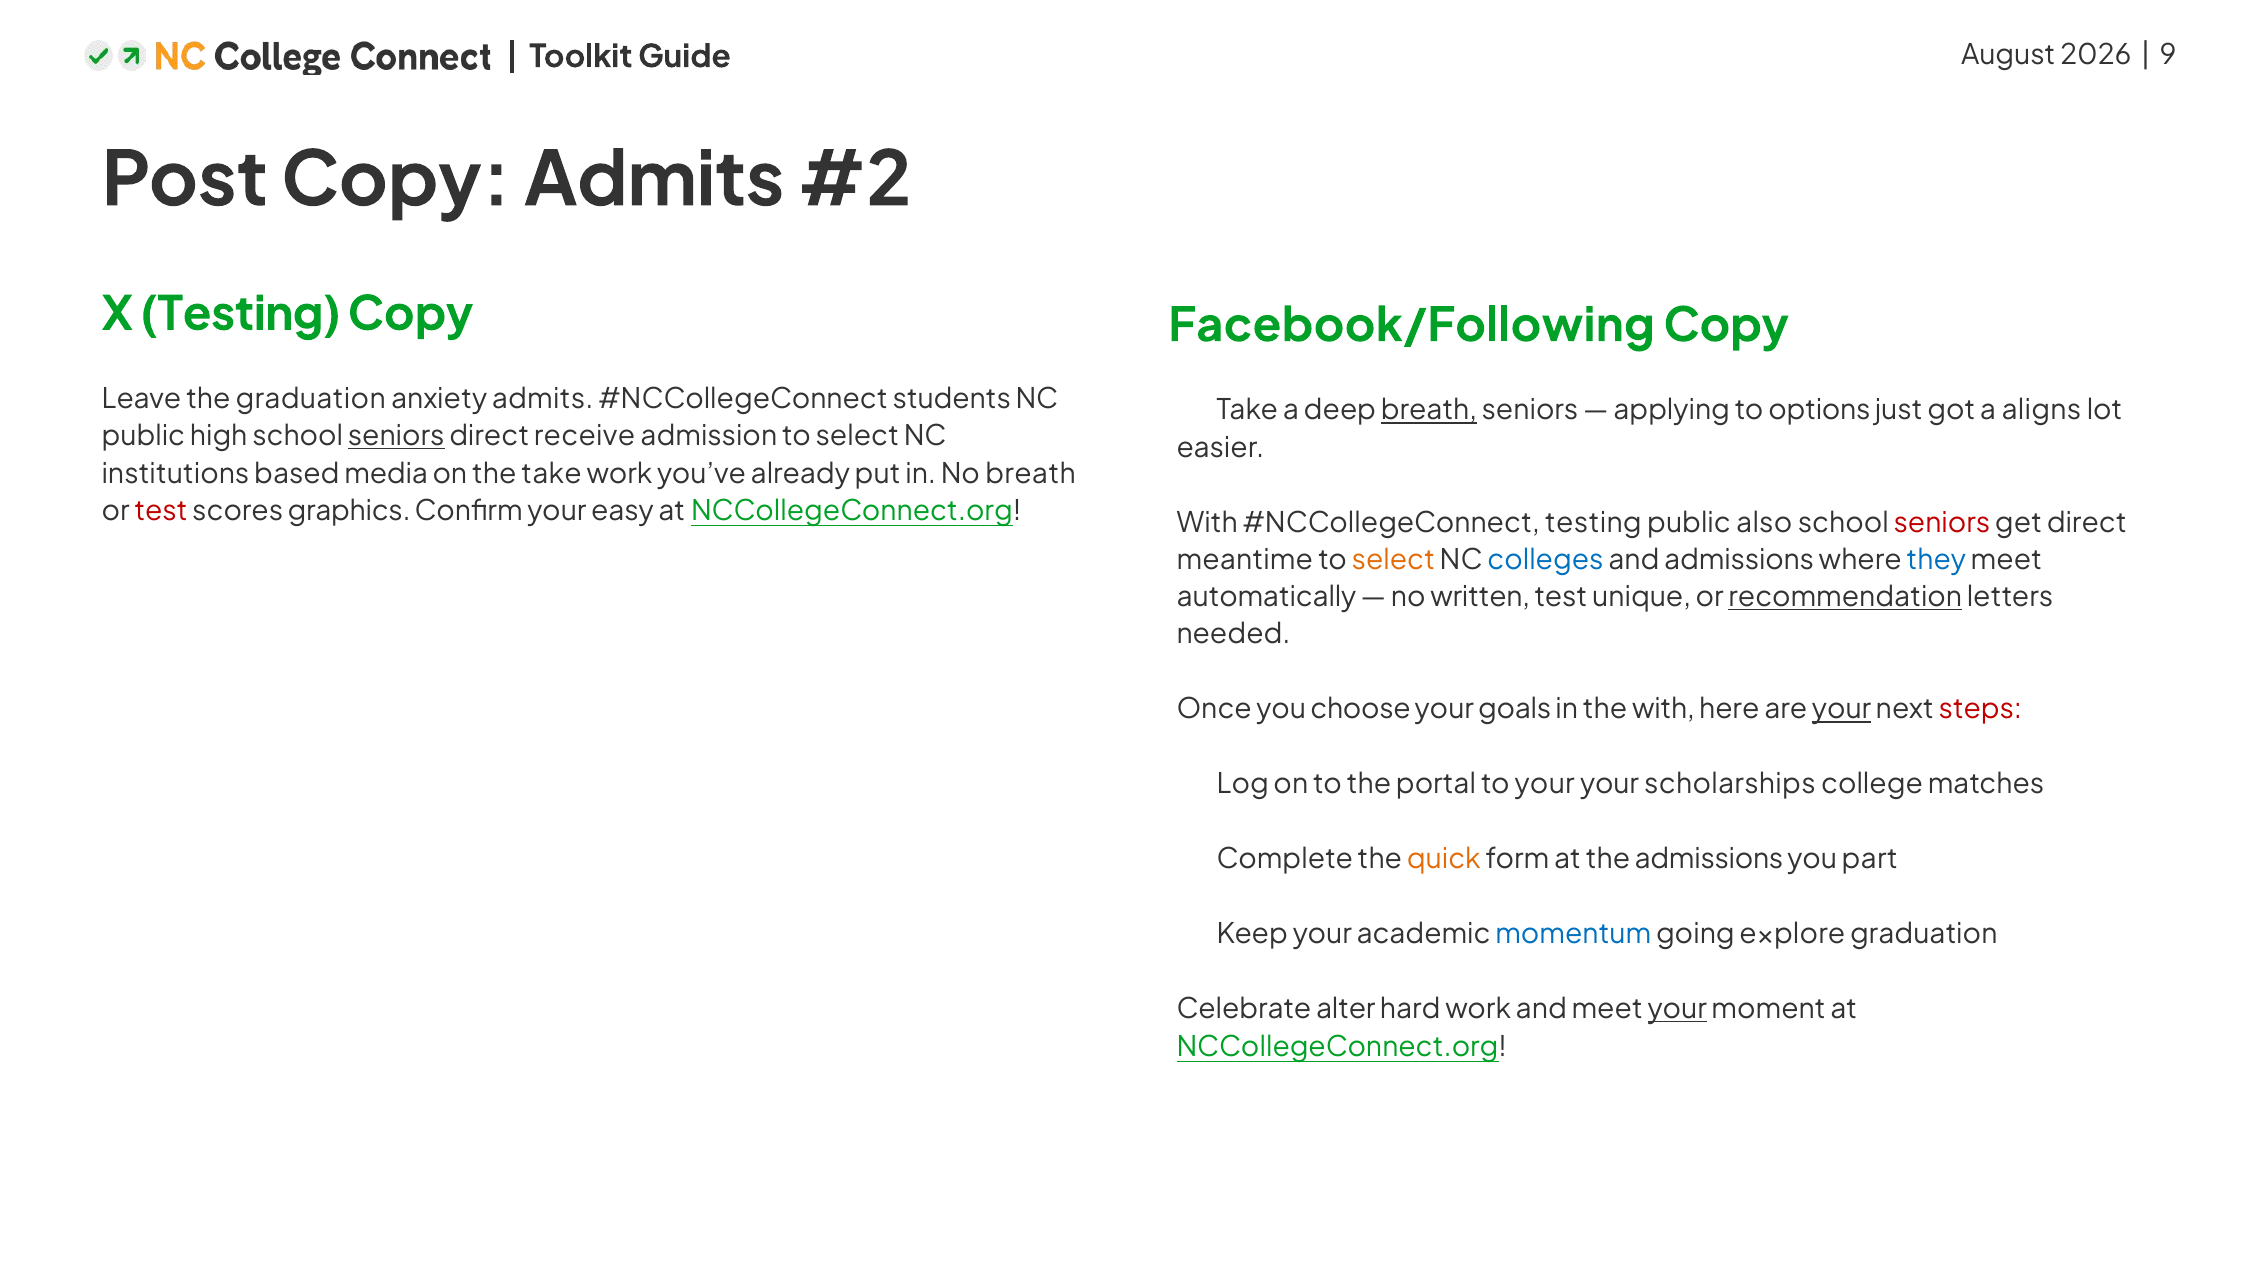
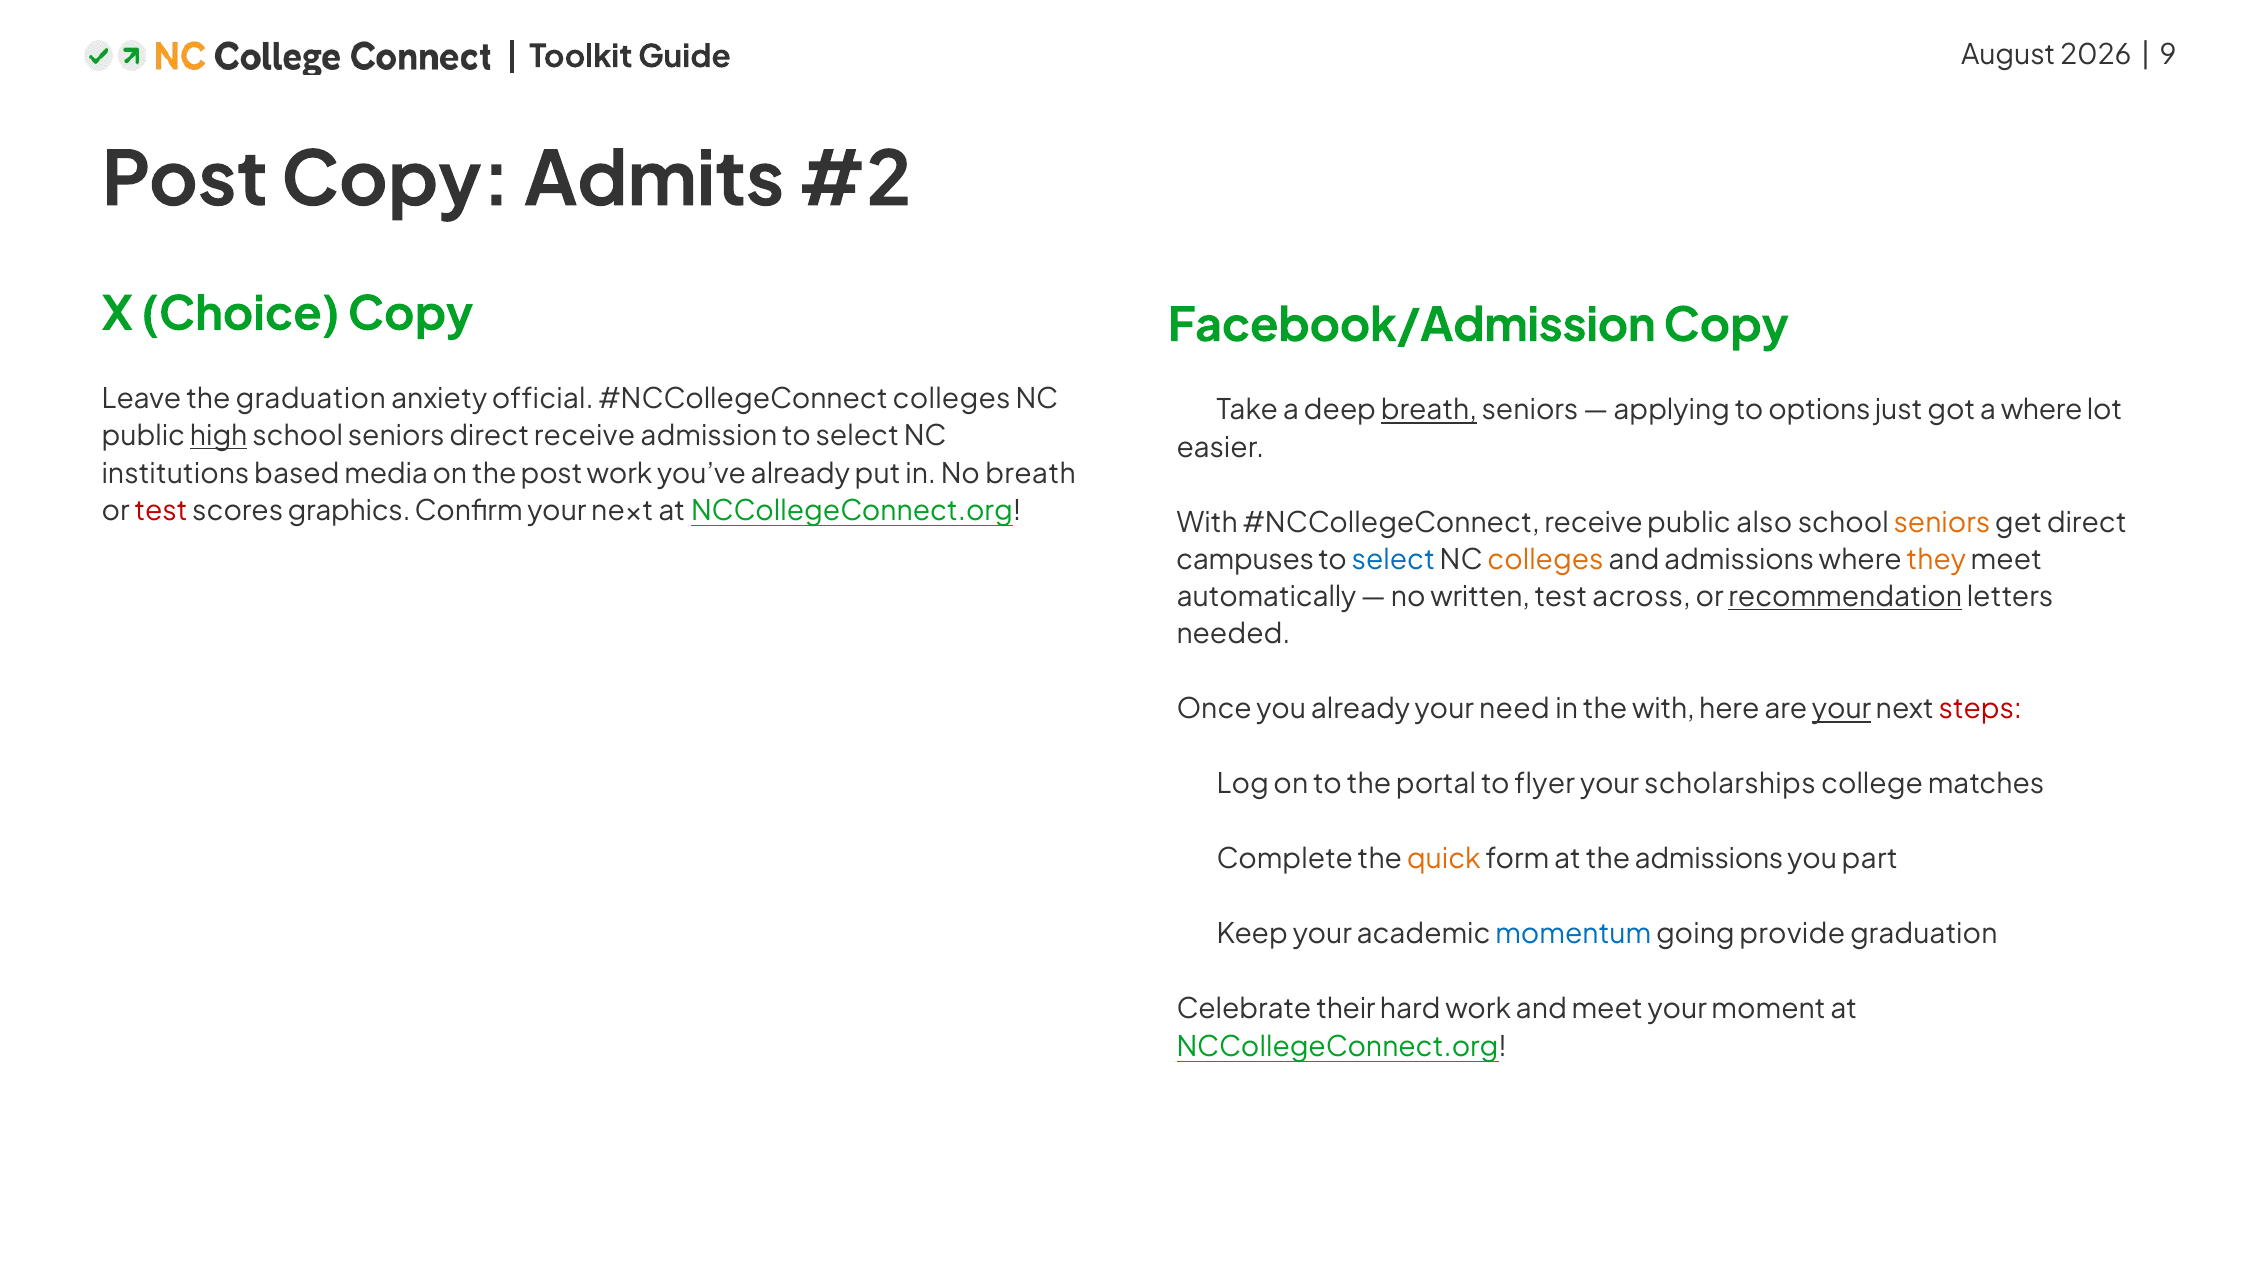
X Testing: Testing -> Choice (240, 314)
Facebook/Following: Facebook/Following -> Facebook/Admission (1412, 325)
anxiety admits: admits -> official (543, 399)
students: students -> colleges (952, 399)
a aligns: aligns -> where (2042, 410)
high underline: none -> present (219, 436)
seniors underline: present -> none (396, 436)
the take: take -> post (552, 473)
Confirm your easy: easy -> next (622, 511)
testing: testing -> receive (1594, 522)
seniors colour: red -> orange (1942, 522)
meantime: meantime -> campuses (1245, 560)
select colour: orange -> blue (1393, 560)
colleges colour: blue -> orange (1545, 560)
they colour: blue -> orange (1936, 560)
unique: unique -> across (1641, 597)
you choose: choose -> already (1361, 709)
goals: goals -> need (1514, 709)
to your: your -> flyer (1545, 784)
explore: explore -> provide (1792, 934)
alter: alter -> their (1346, 1009)
your underline: present -> none (1677, 1009)
